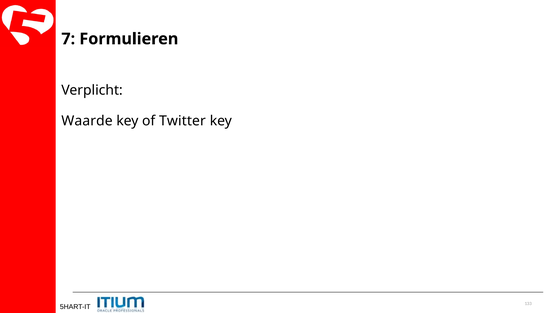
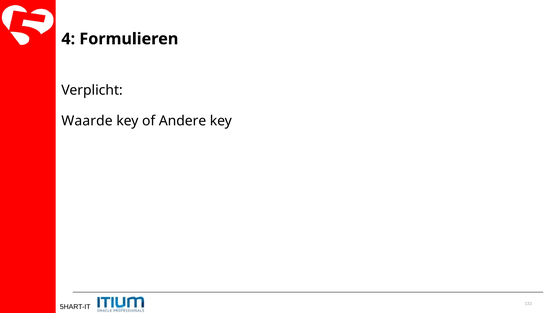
7: 7 -> 4 (68, 39)
Twitter: Twitter -> Andere (183, 121)
